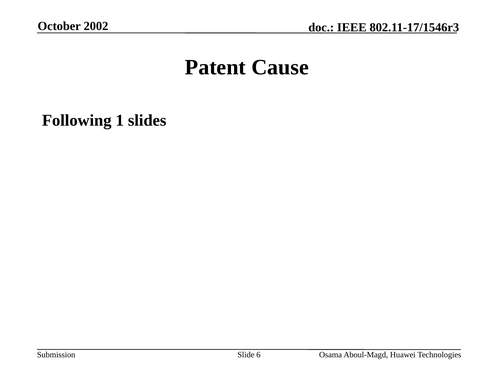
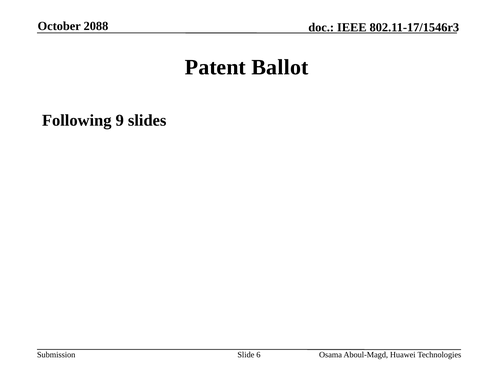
2002: 2002 -> 2088 (96, 26)
Cause: Cause -> Ballot (280, 67)
1: 1 -> 9 (120, 121)
